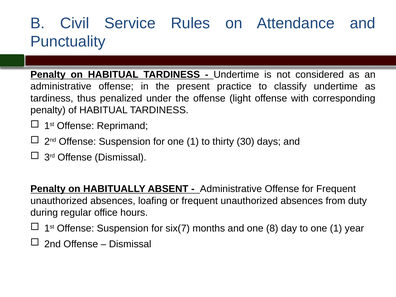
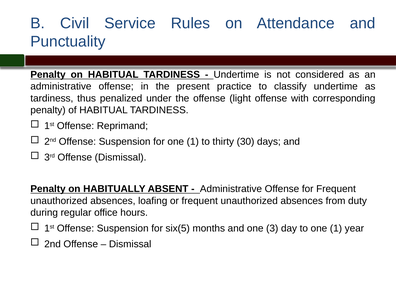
six(7: six(7 -> six(5 (178, 228)
8: 8 -> 3 (272, 228)
